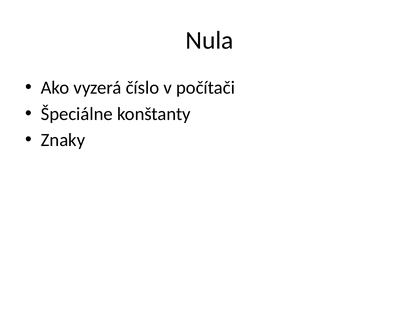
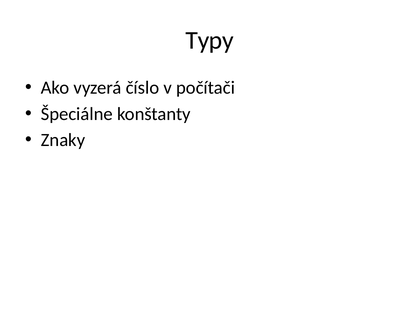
Nula: Nula -> Typy (210, 41)
